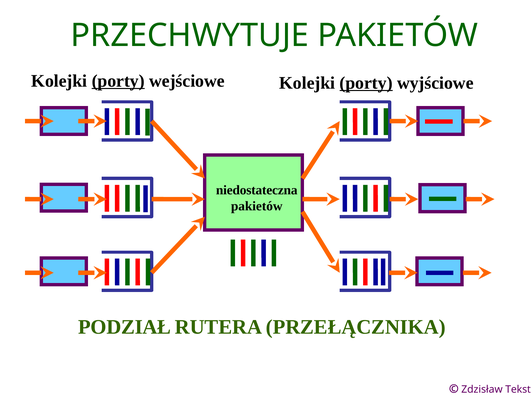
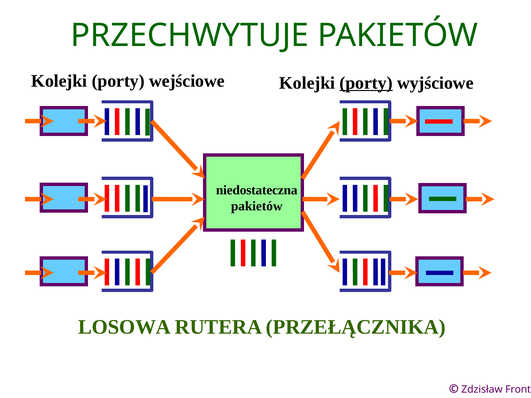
porty underline: present -> none (118, 81)
PODZIAŁ: PODZIAŁ -> LOSOWA (124, 327)
Tekst: Tekst -> Front (518, 390)
